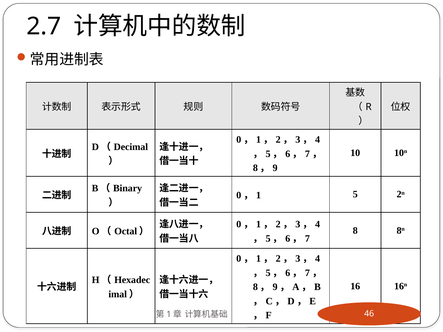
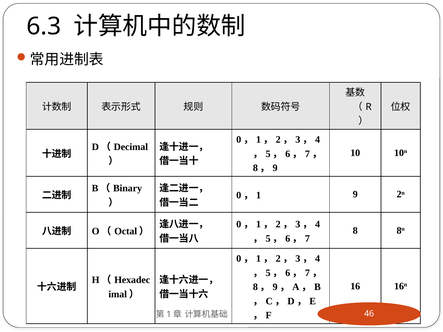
2.7: 2.7 -> 6.3 (44, 26)
5: 5 -> 9 (355, 195)
